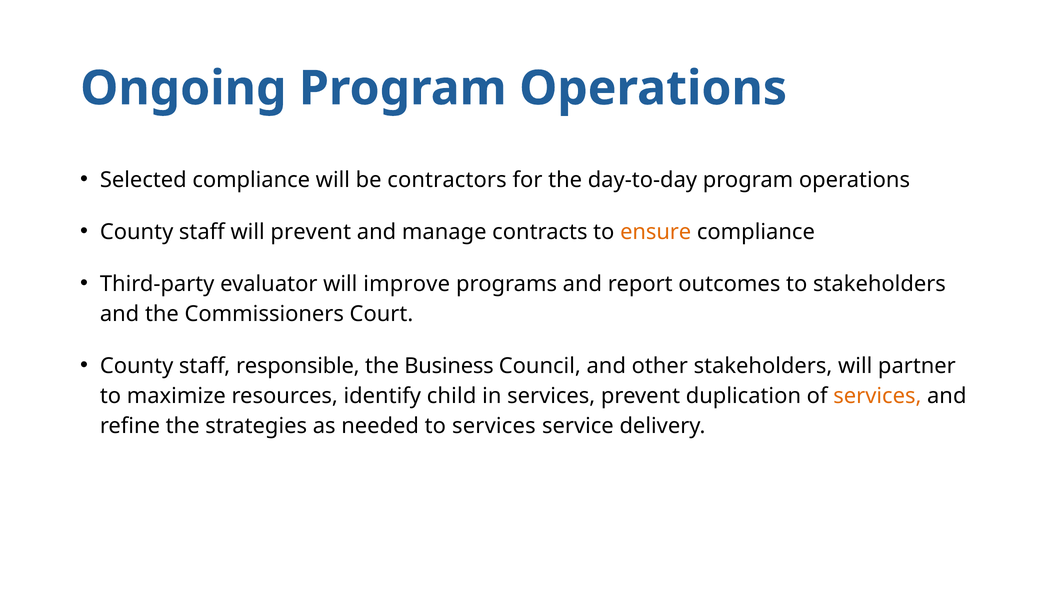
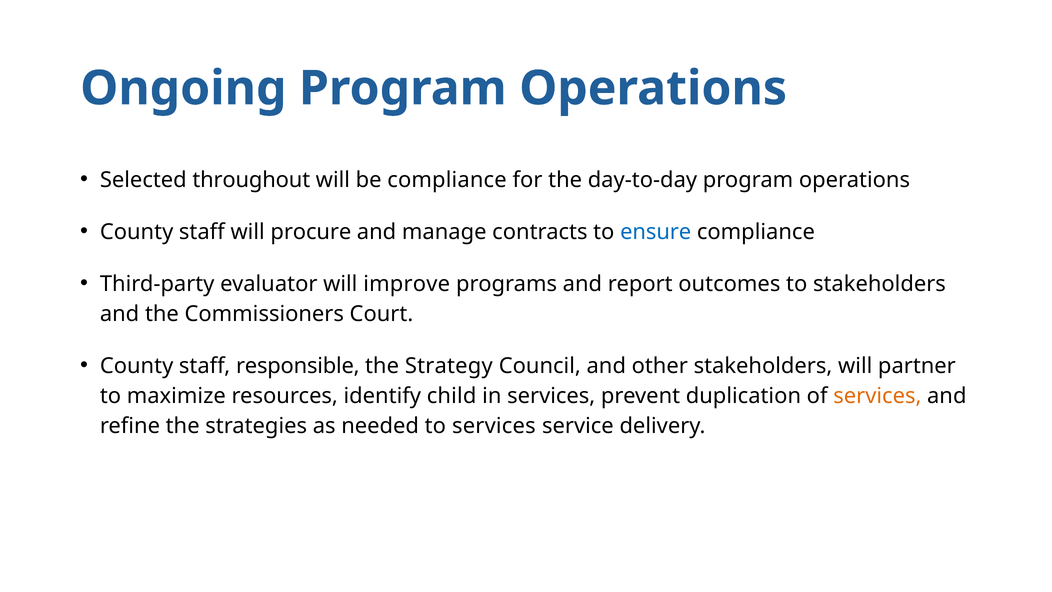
Selected compliance: compliance -> throughout (251, 180)
be contractors: contractors -> compliance (447, 180)
will prevent: prevent -> procure (311, 232)
ensure colour: orange -> blue (656, 232)
Business: Business -> Strategy (449, 366)
